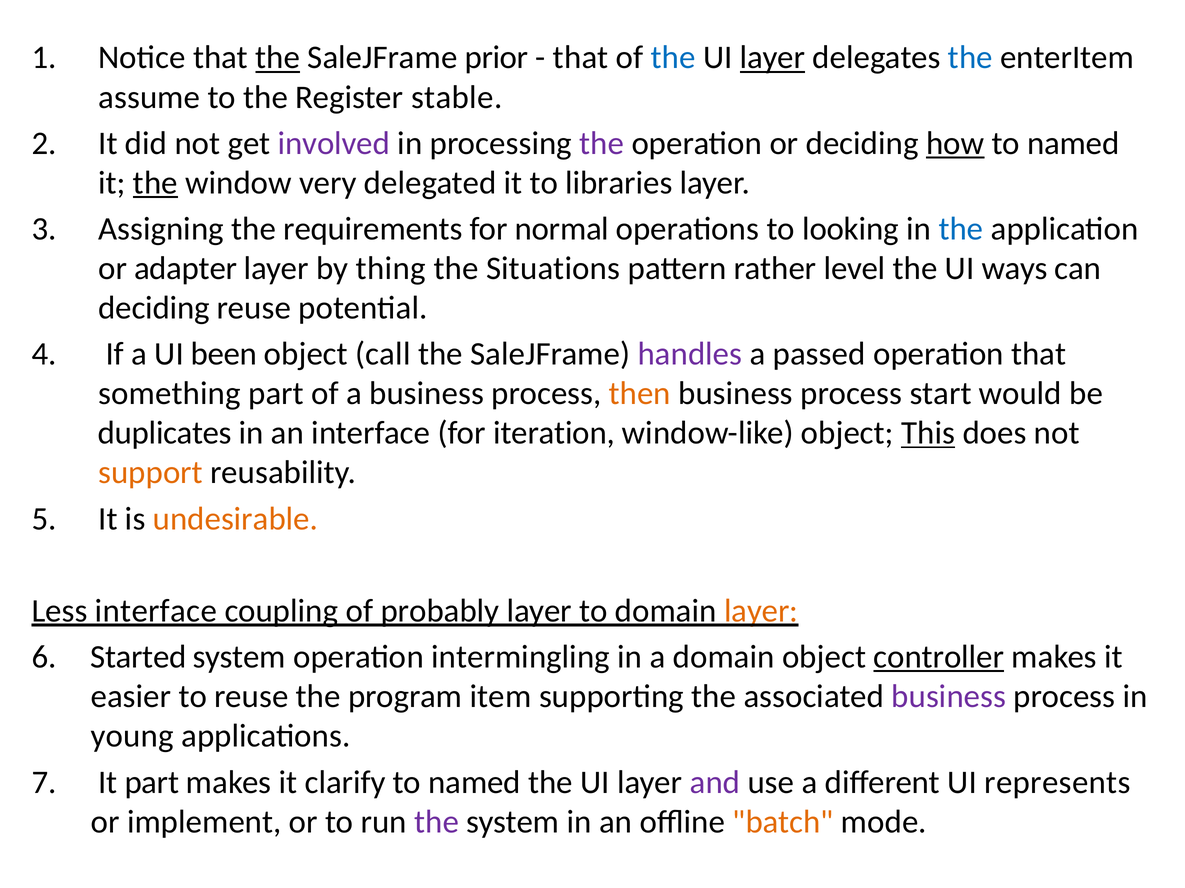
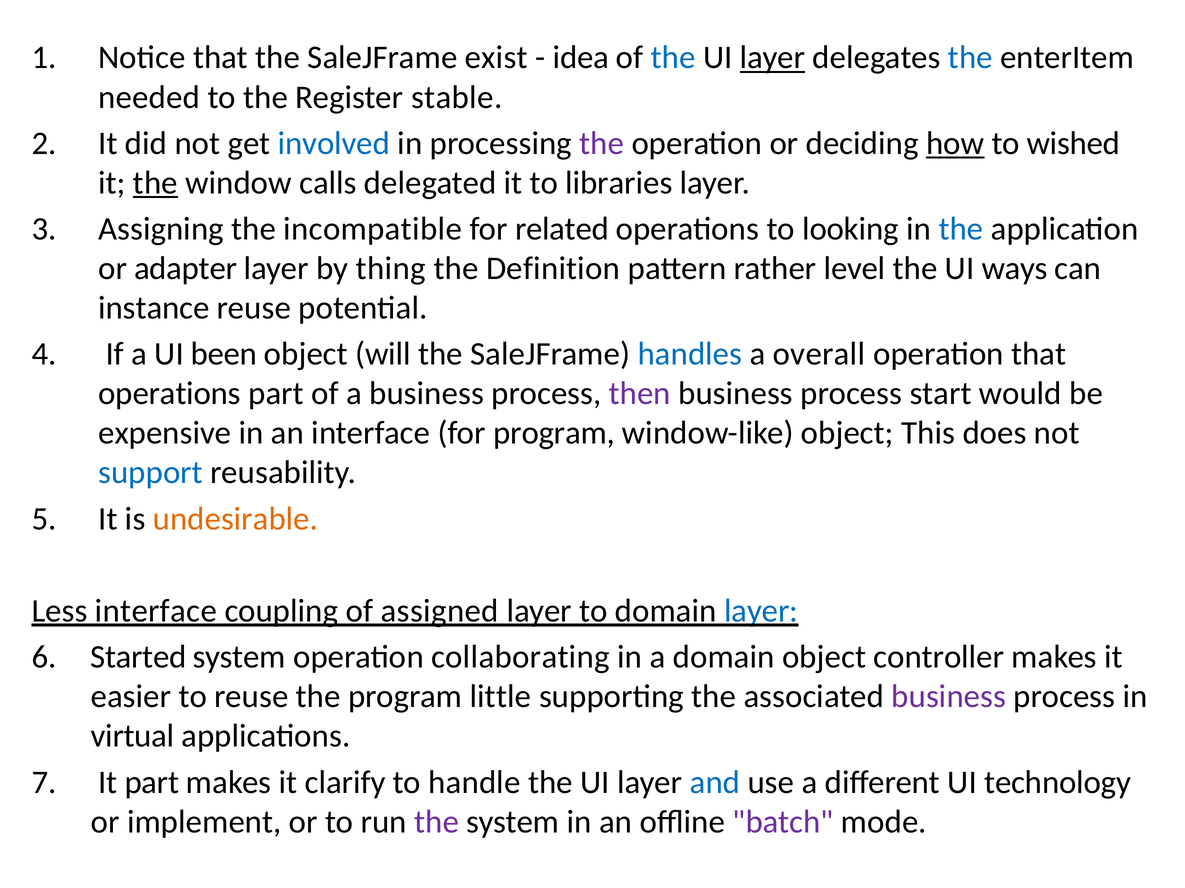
the underline: present -> none (278, 58)
prior: prior -> exist (496, 58)
that: that -> idea (581, 58)
assume: assume -> needed (149, 97)
involved colour: purple -> blue (334, 143)
named: named -> wished (1073, 143)
very: very -> calls (328, 183)
requirements: requirements -> incompatible (373, 229)
normal: normal -> related (562, 229)
Situations: Situations -> Definition (553, 269)
deciding: deciding -> instance (154, 308)
call: call -> will (383, 354)
handles colour: purple -> blue (690, 354)
passed: passed -> overall (819, 354)
something: something -> operations (170, 394)
then colour: orange -> purple (640, 394)
duplicates: duplicates -> expensive (165, 433)
for iteration: iteration -> program (554, 433)
This underline: present -> none (928, 433)
support colour: orange -> blue (151, 473)
probably: probably -> assigned (440, 611)
layer colour: orange -> blue (761, 611)
intermingling: intermingling -> collaborating (520, 658)
controller underline: present -> none (939, 658)
item: item -> little (500, 697)
young: young -> virtual (133, 737)
named: named -> handle (474, 783)
and colour: purple -> blue (715, 783)
represents: represents -> technology (1058, 783)
batch colour: orange -> purple (783, 822)
